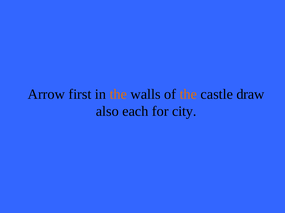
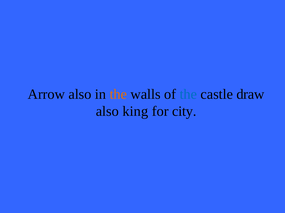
Arrow first: first -> also (80, 95)
the colour: orange -> blue (188, 95)
each: each -> king (135, 112)
